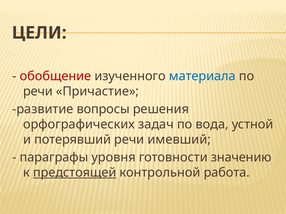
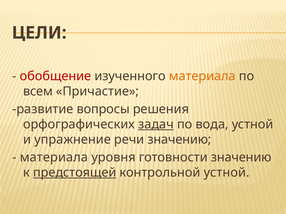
материала colour: blue -> orange (202, 76)
речи: речи -> всем (38, 92)
задач underline: none -> present (156, 125)
потерявший: потерявший -> упражнение (73, 140)
речи имевший: имевший -> значению (179, 140)
параграфы: параграфы -> материала (54, 158)
контрольной работа: работа -> устной (227, 173)
